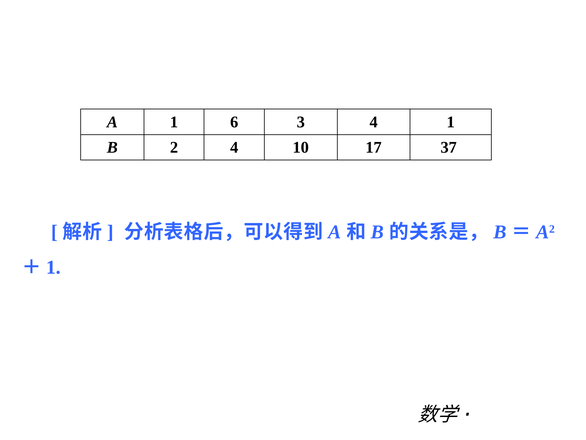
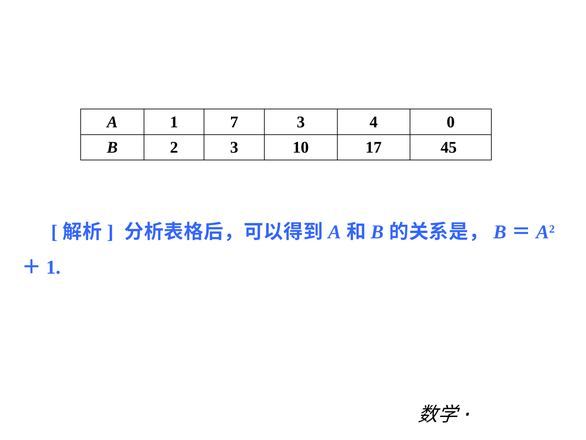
6: 6 -> 7 (234, 122)
4 1: 1 -> 0 (451, 122)
2 4: 4 -> 3 (234, 147)
37: 37 -> 45 (449, 147)
